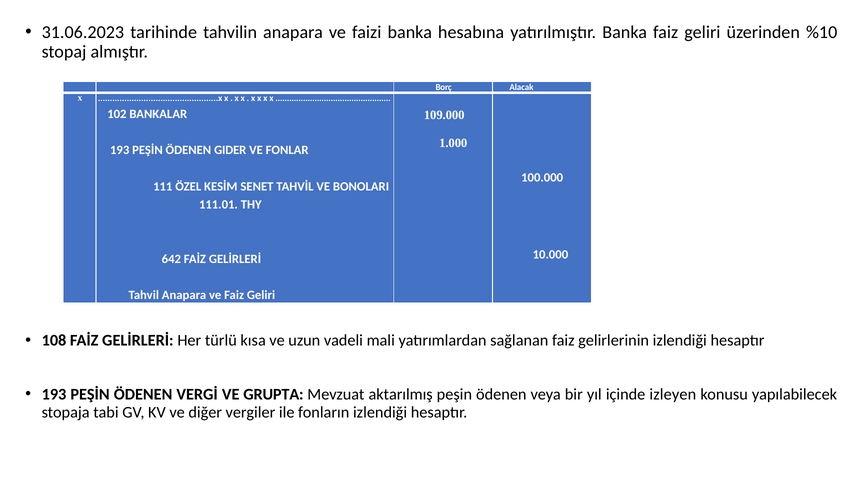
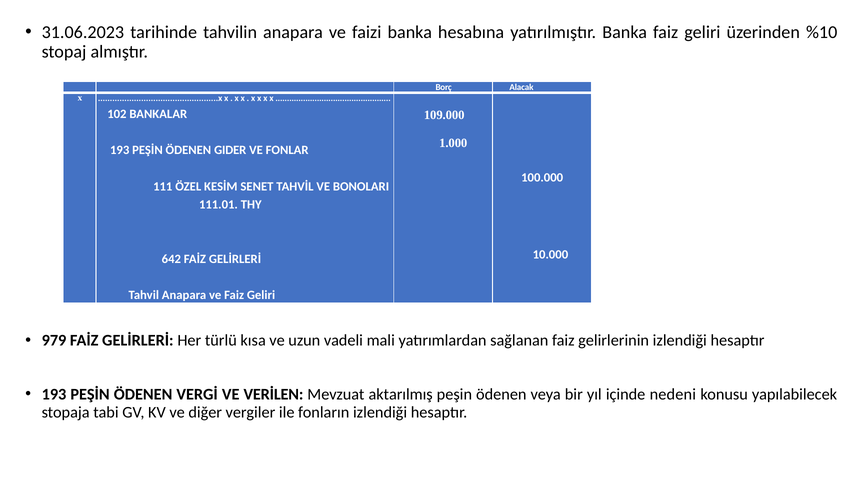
108: 108 -> 979 (54, 341)
GRUPTA: GRUPTA -> VERİLEN (273, 394)
izleyen: izleyen -> nedeni (673, 394)
